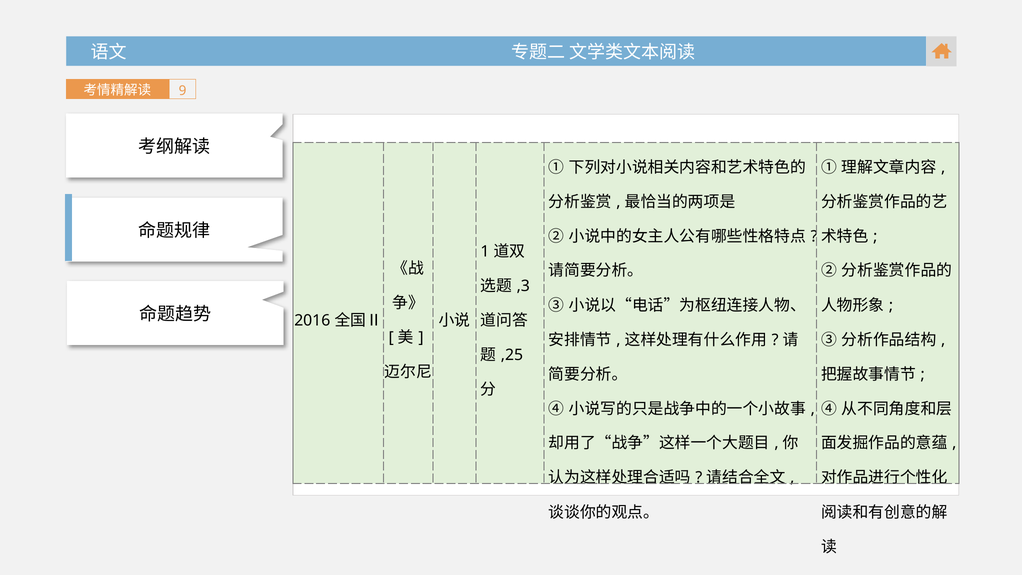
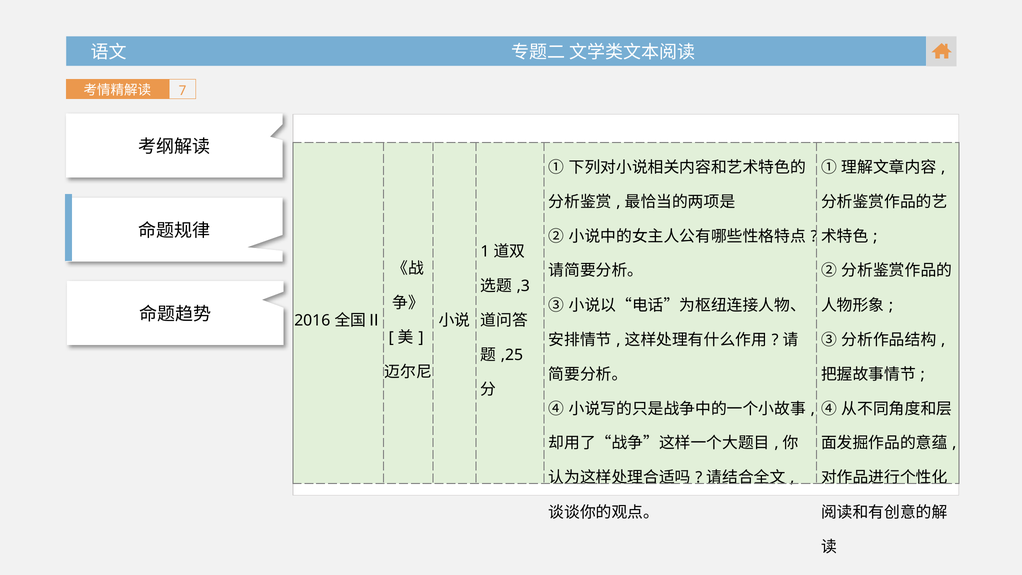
9: 9 -> 7 (183, 91)
